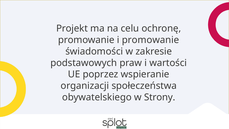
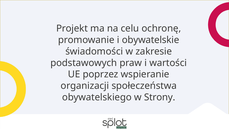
i promowanie: promowanie -> obywatelskie (151, 40)
